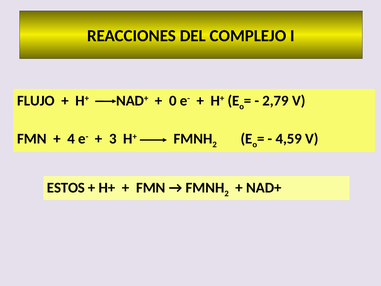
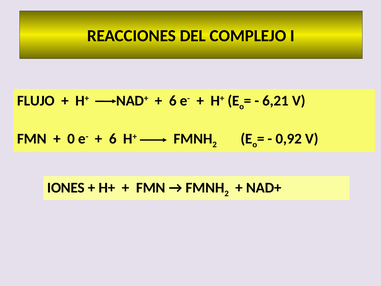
0: 0 -> 6 (173, 101)
2,79: 2,79 -> 6,21 (276, 101)
4: 4 -> 0 (71, 139)
3: 3 -> 6 (113, 139)
4,59: 4,59 -> 0,92 (289, 139)
ESTOS: ESTOS -> IONES (66, 188)
